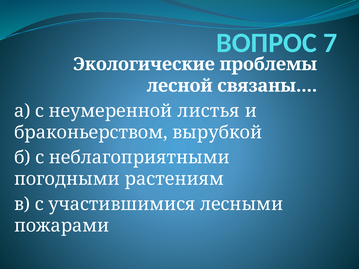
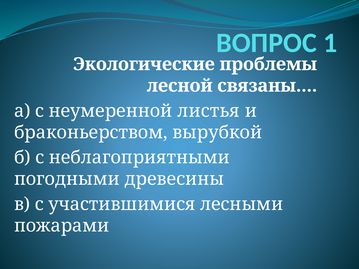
7: 7 -> 1 (330, 43)
растениям: растениям -> древесины (174, 179)
